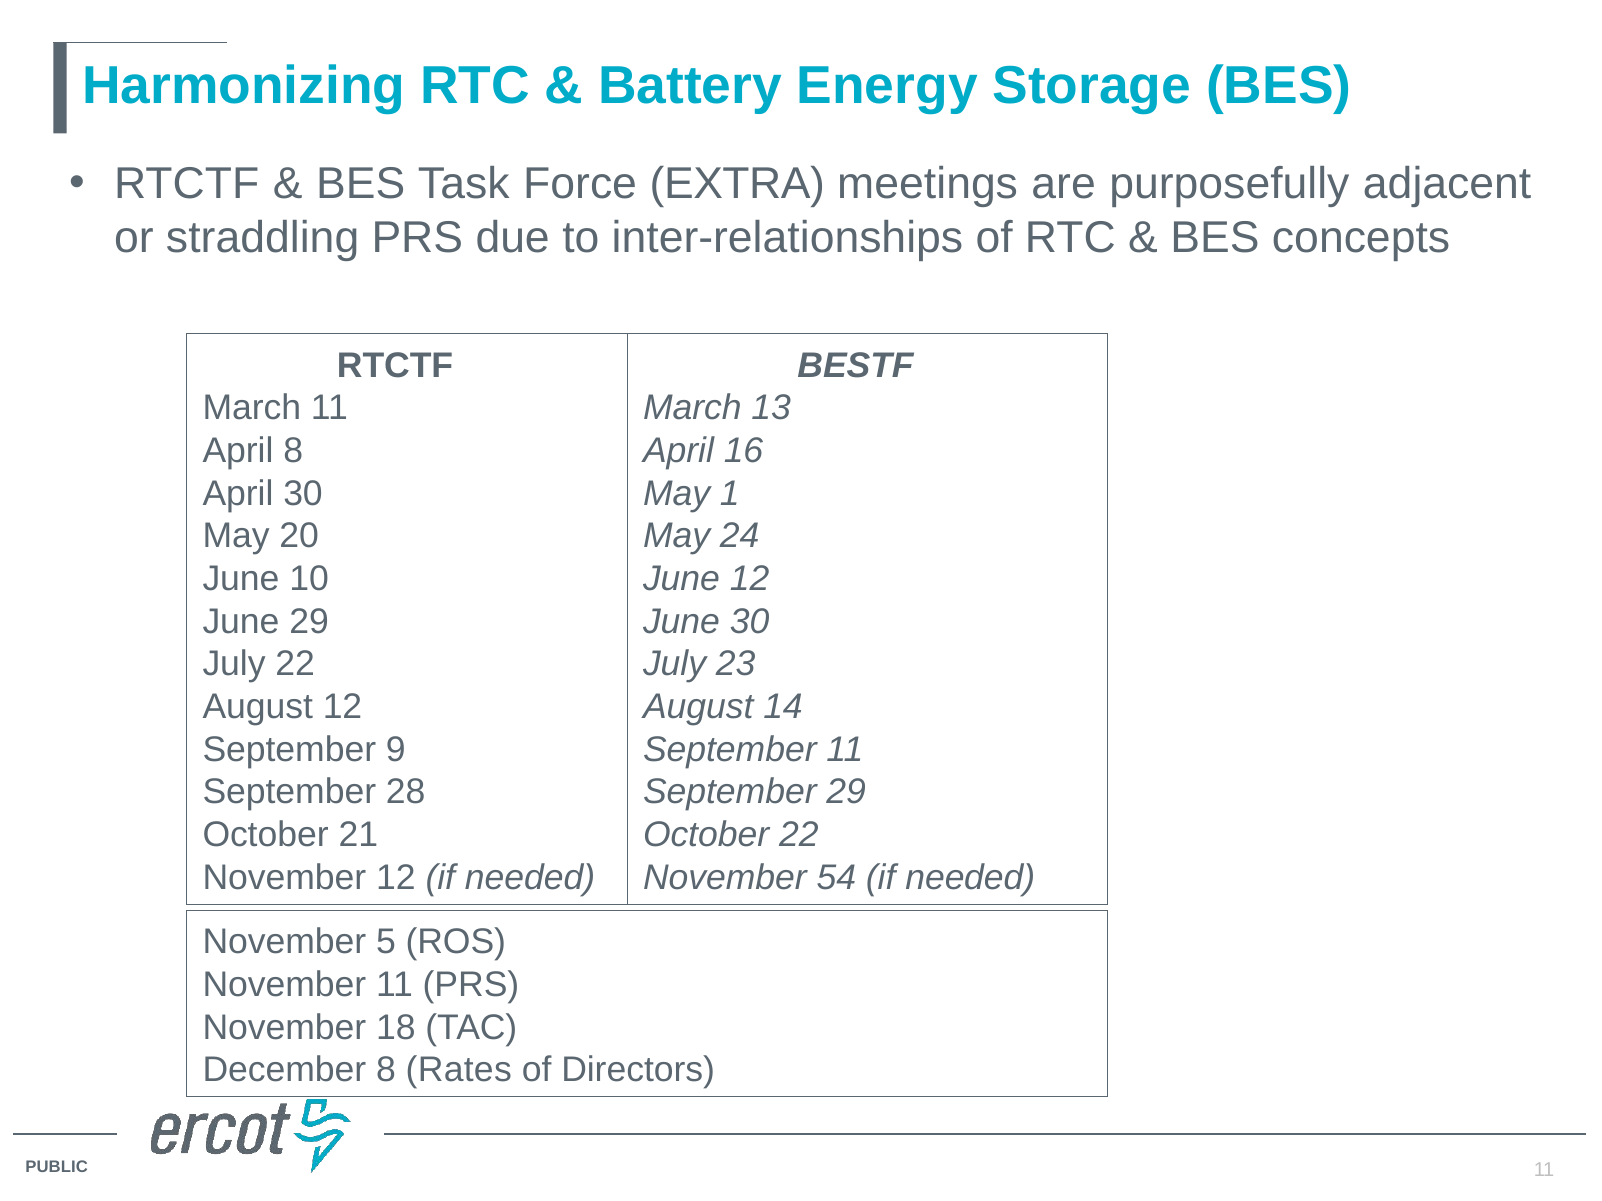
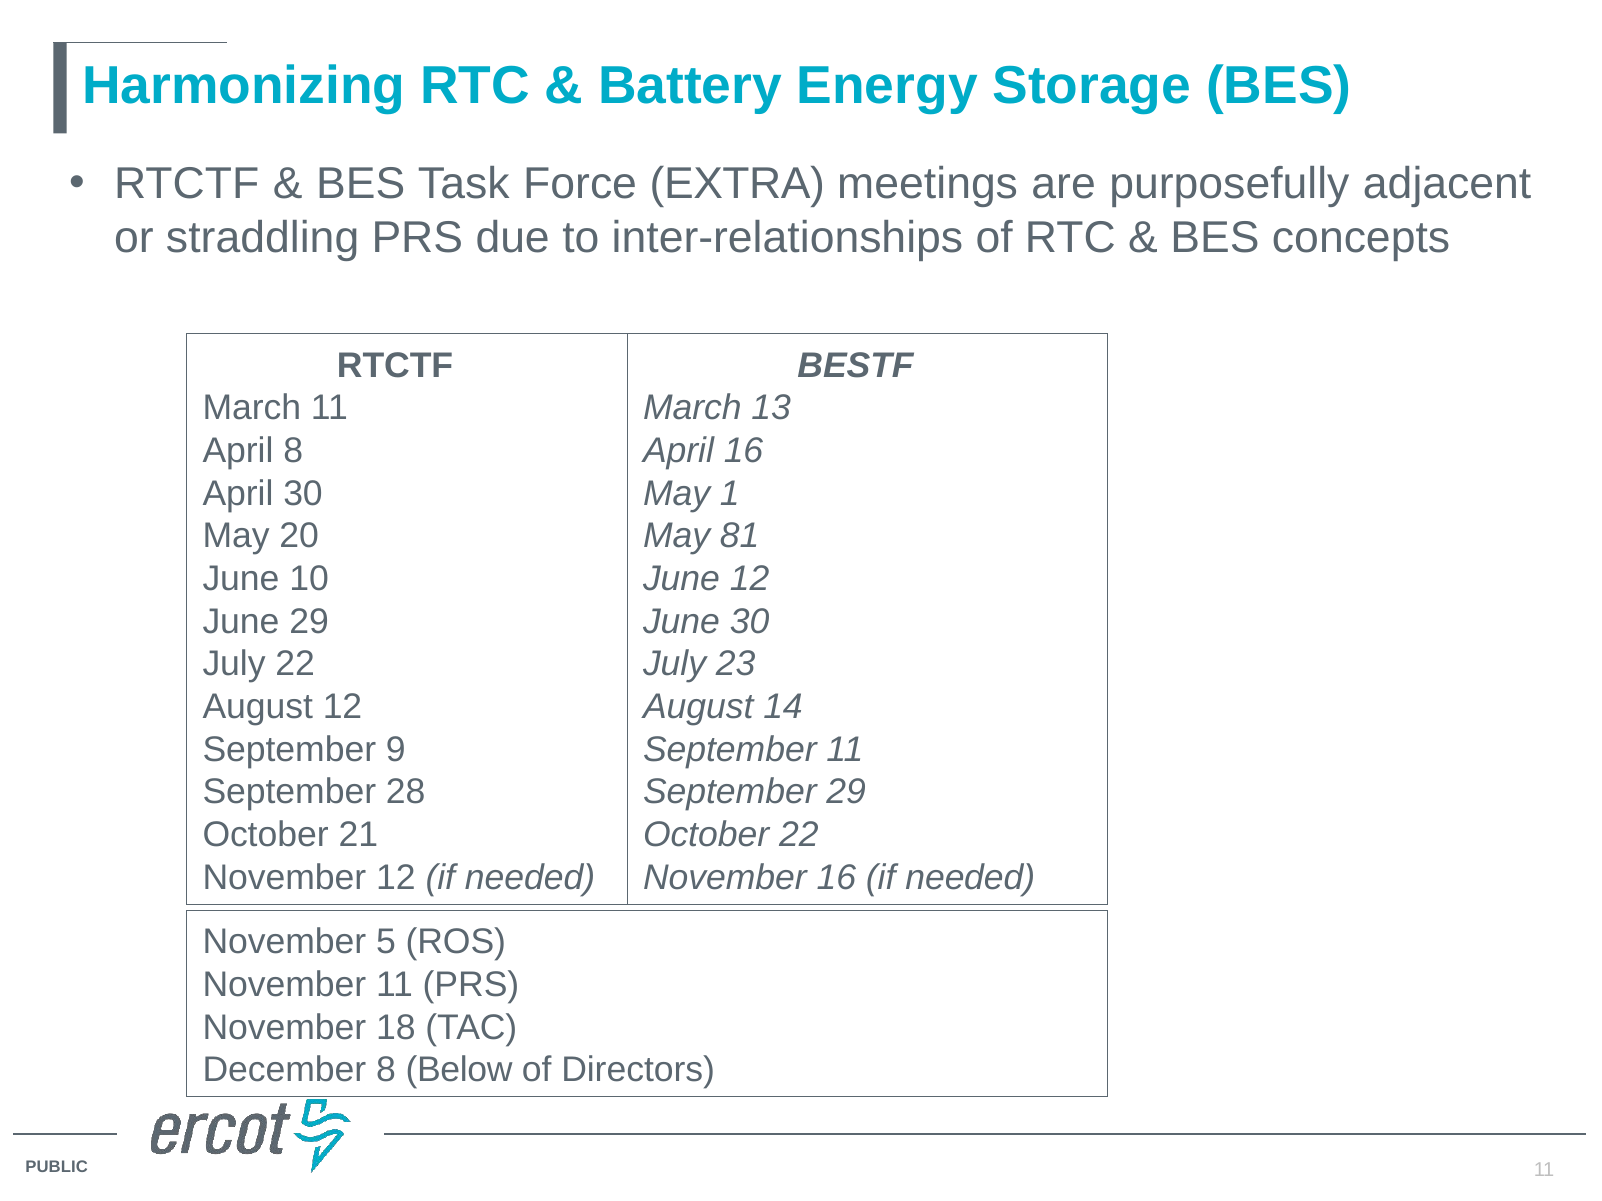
24: 24 -> 81 (740, 536)
November 54: 54 -> 16 (836, 878)
Rates: Rates -> Below (459, 1070)
